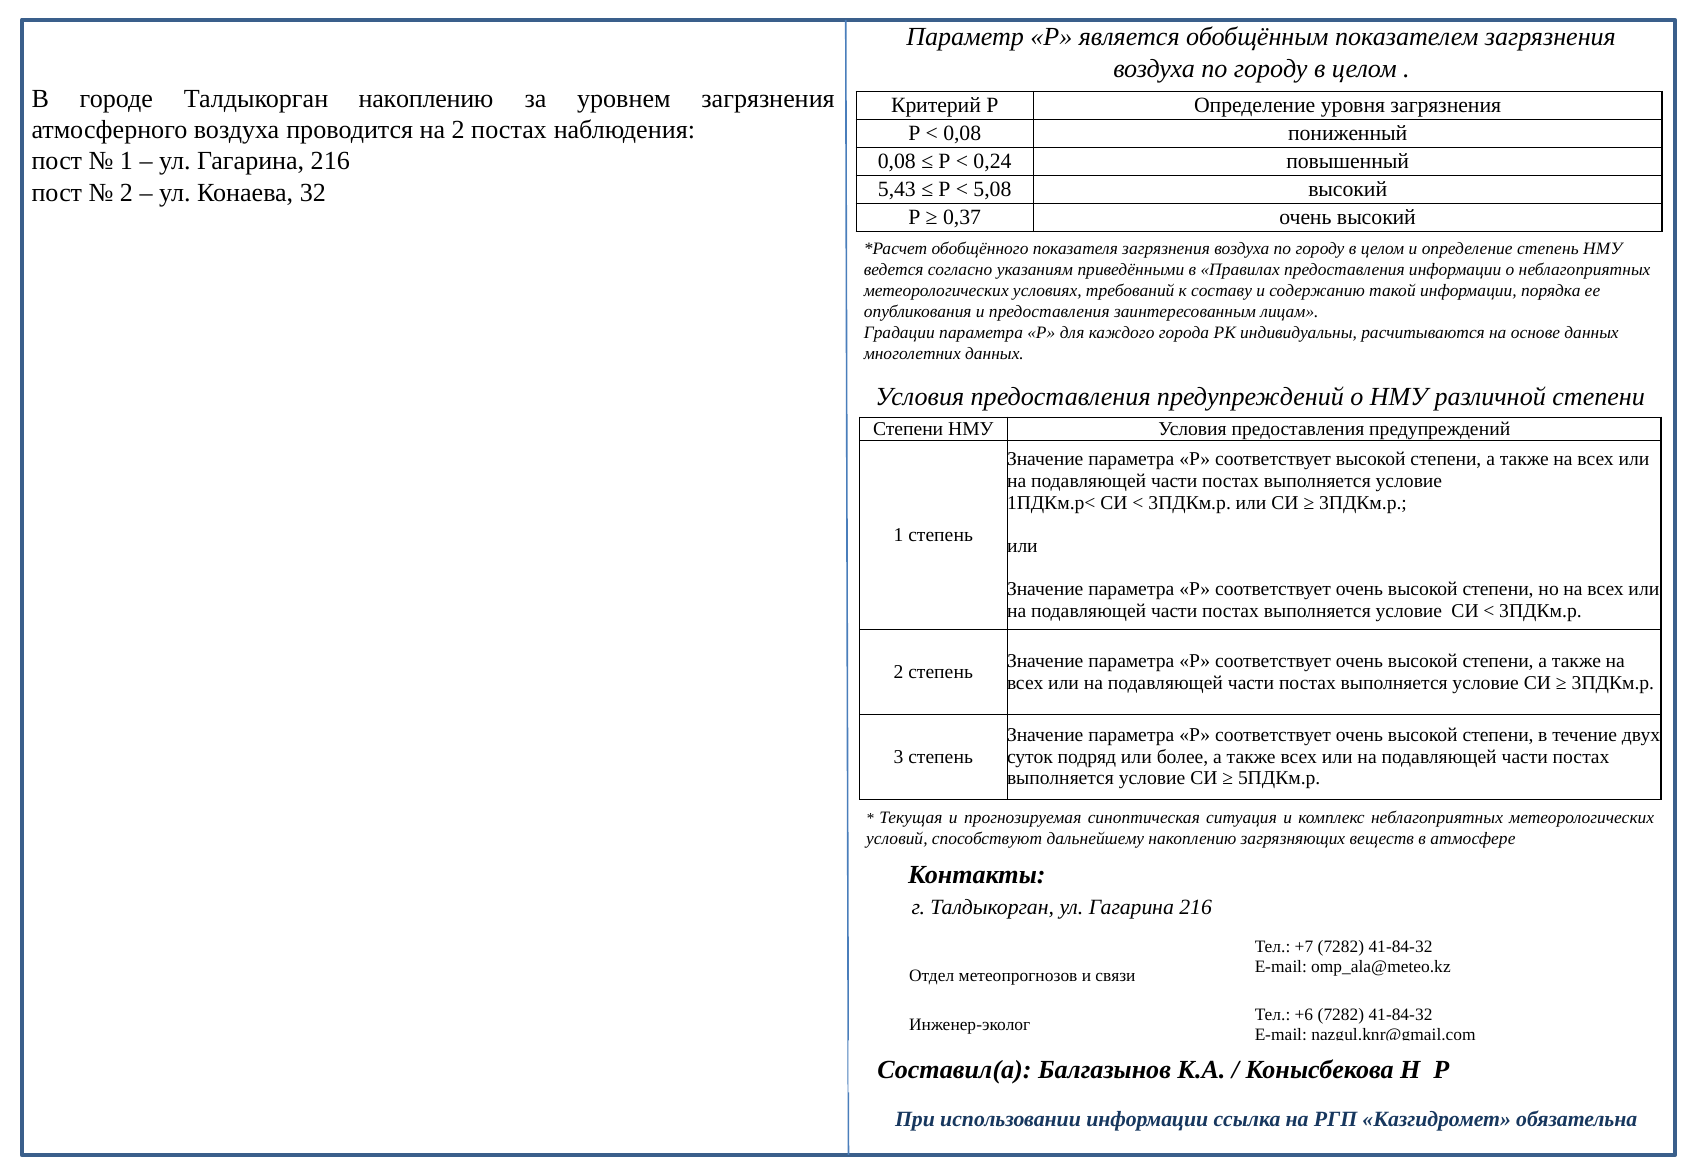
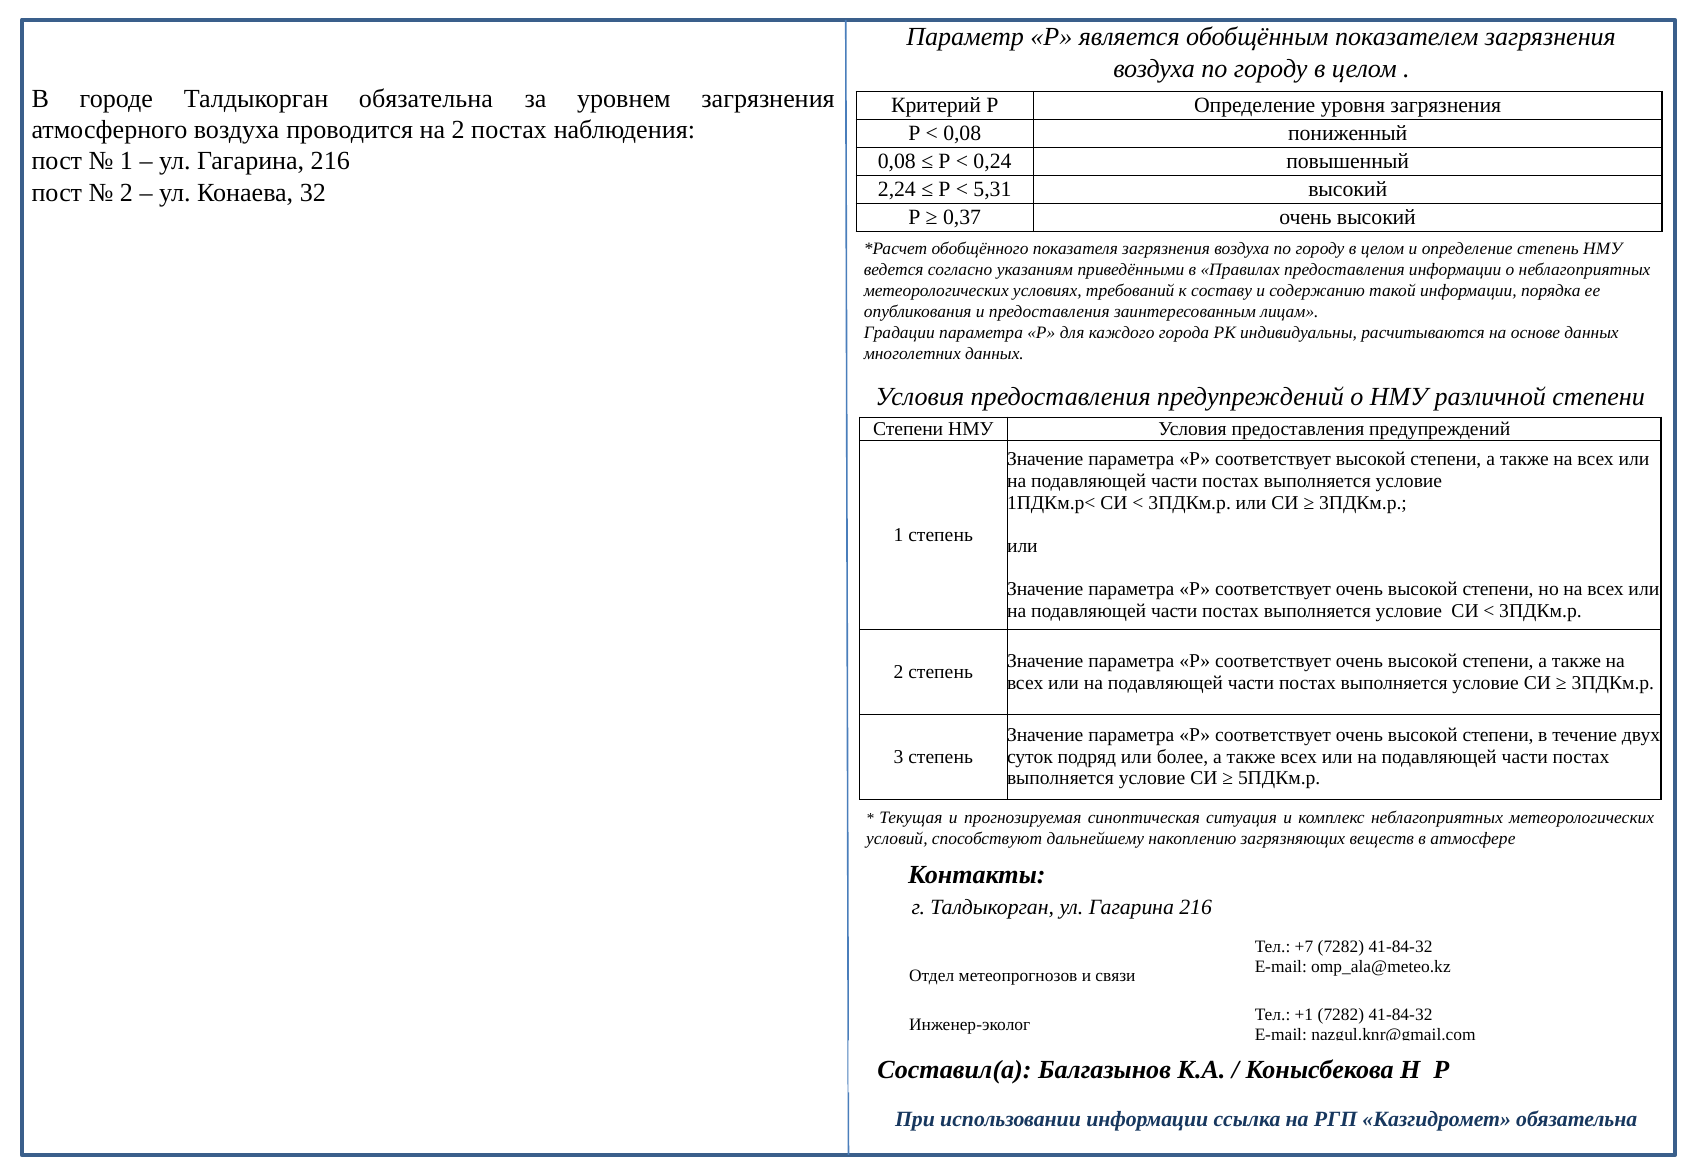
Талдыкорган накоплению: накоплению -> обязательна (426, 99)
5,43: 5,43 -> 2,24 (897, 189)
5,08: 5,08 -> 5,31 (992, 189)
+6: +6 -> +1 (1304, 1015)
